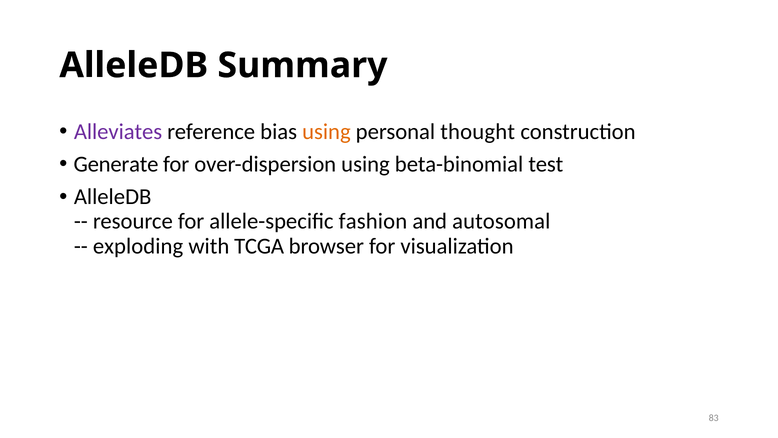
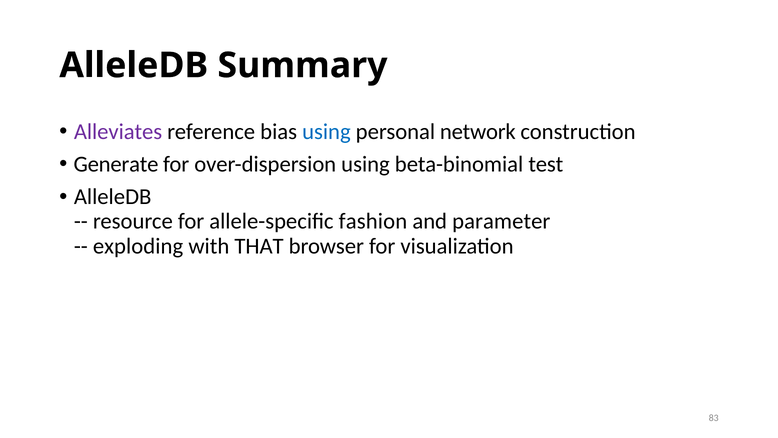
using colour: orange -> blue (326, 132)
thought: thought -> network (478, 132)
autosomal: autosomal -> parameter (501, 221)
TCGA: TCGA -> THAT (259, 246)
